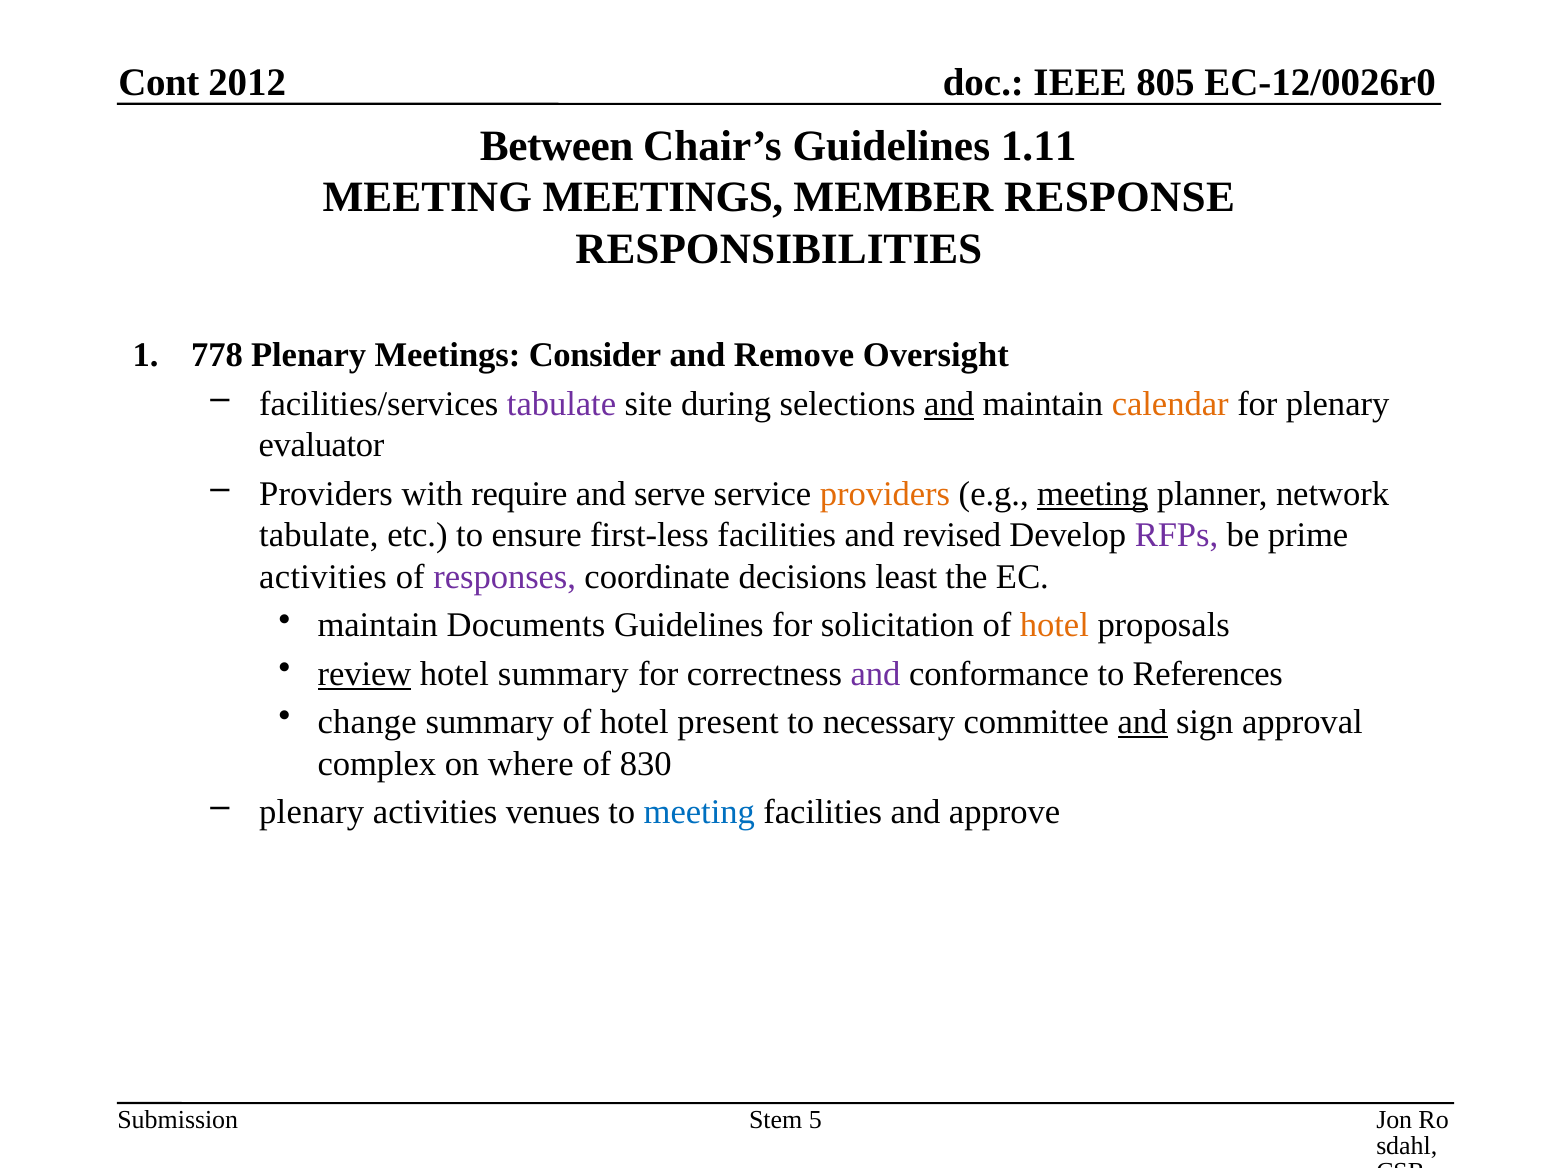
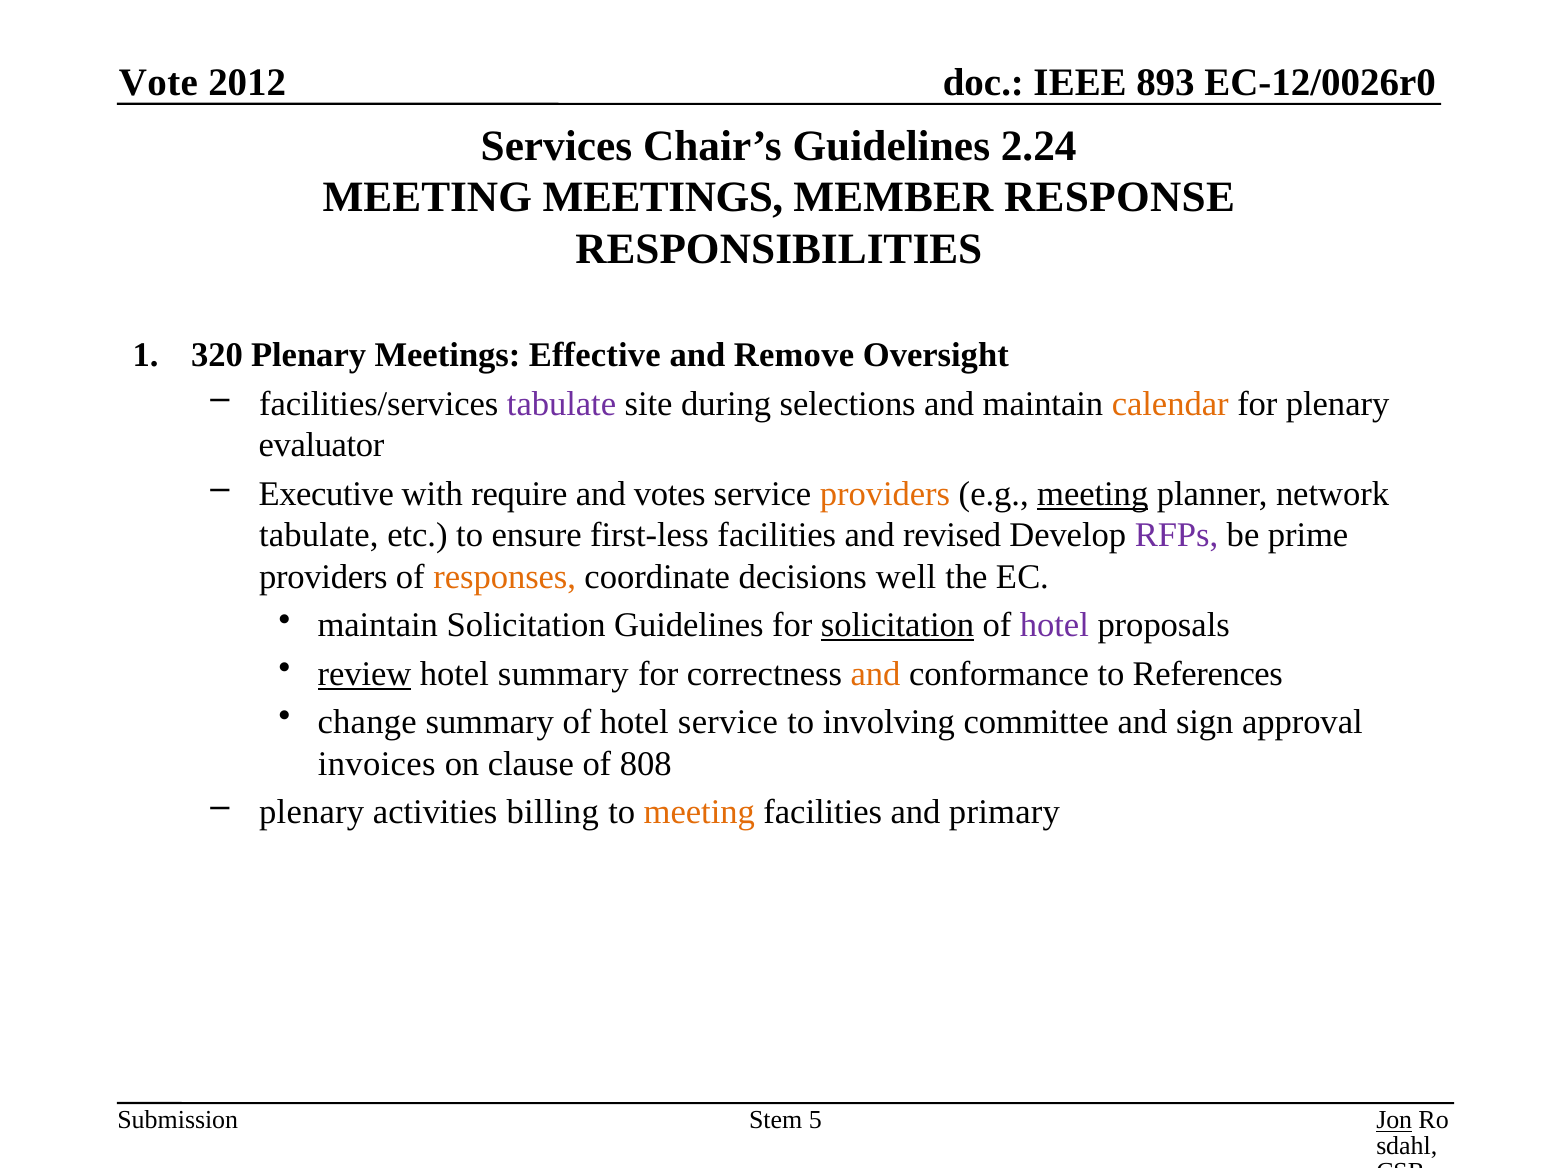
Cont: Cont -> Vote (158, 83)
805: 805 -> 893 (1165, 83)
Between: Between -> Services (556, 146)
1.11: 1.11 -> 2.24 (1039, 146)
778: 778 -> 320 (217, 356)
Consider: Consider -> Effective (595, 356)
and underline: present -> none (949, 404)
Providers: Providers -> Executive (326, 494)
serve: serve -> votes (670, 494)
activities: activities -> providers (323, 577)
responses colour: purple -> orange (505, 577)
least: least -> well (906, 577)
maintain Documents: Documents -> Solicitation (526, 626)
solicitation underline: none -> present (898, 626)
hotel colour: orange -> purple (1054, 626)
and colour: purple -> orange (876, 674)
hotel present: present -> service (728, 722)
necessary: necessary -> involving (889, 722)
and underline: present -> none (1143, 722)
complex: complex -> invoices (377, 764)
where: where -> clause (531, 764)
830: 830 -> 808 (646, 764)
venues: venues -> billing (553, 812)
meeting colour: blue -> orange (699, 812)
approve: approve -> primary (1004, 812)
Jon underline: none -> present (1394, 1121)
